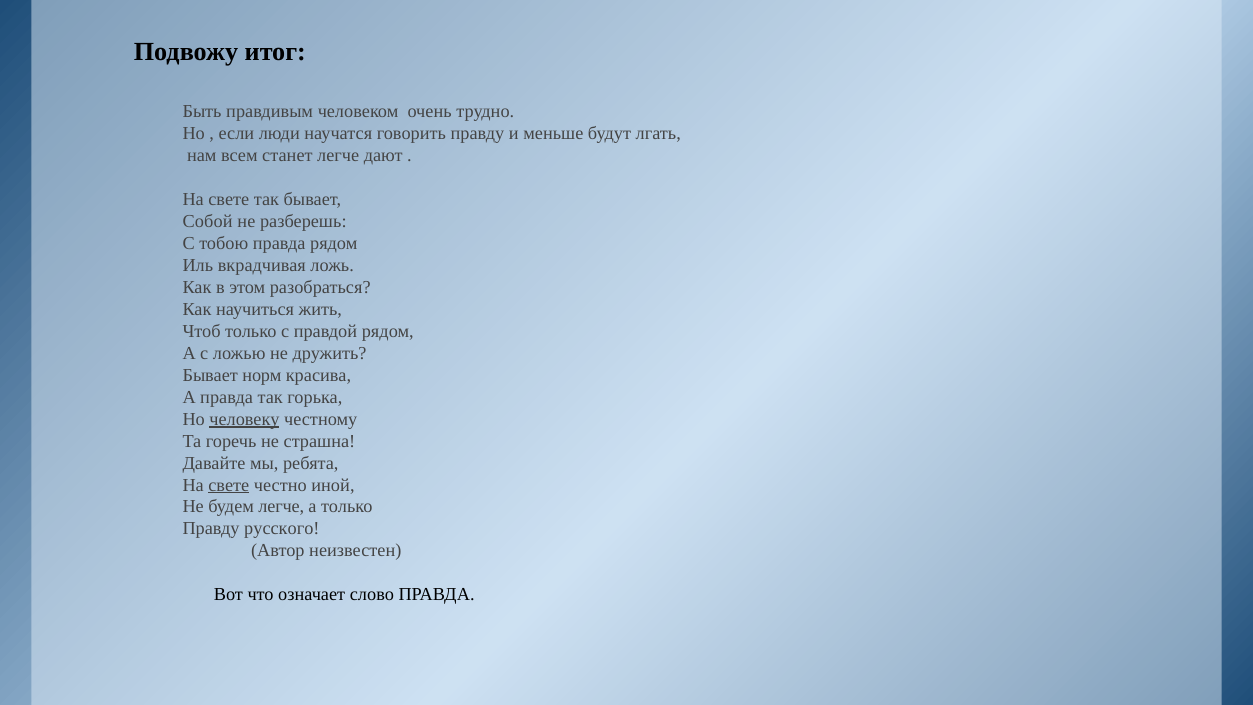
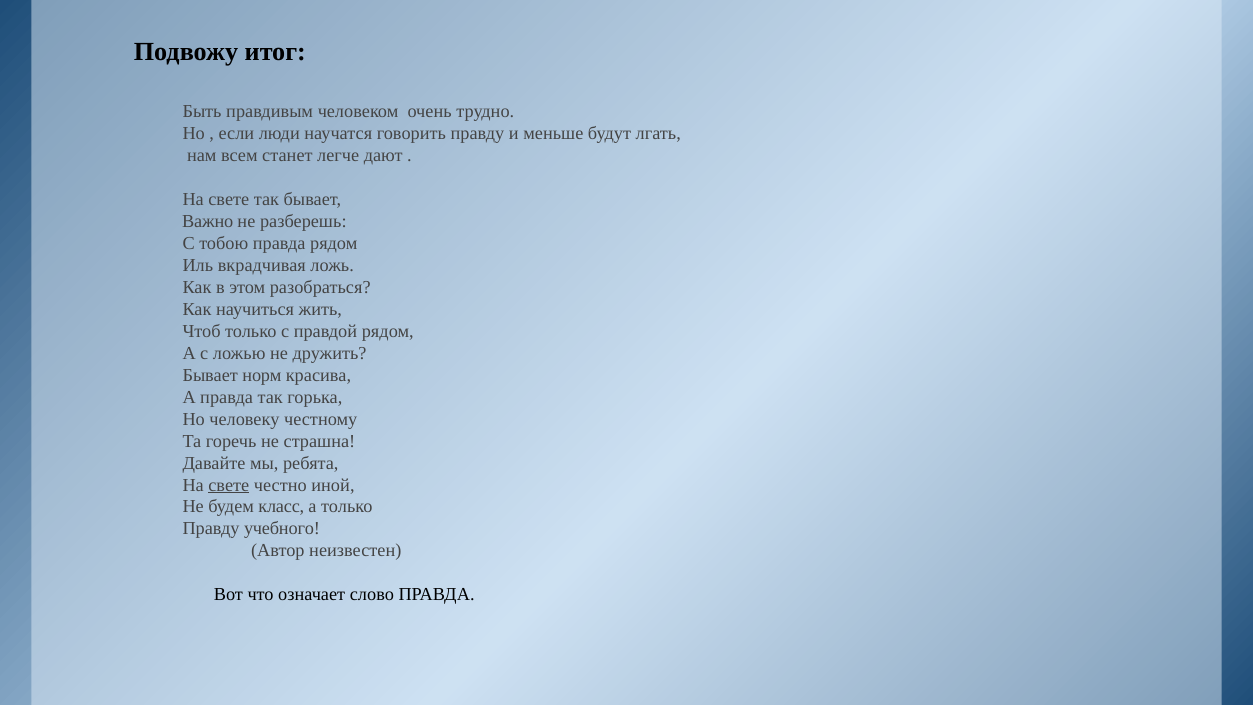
Собой: Собой -> Важно (208, 222)
человеку underline: present -> none (244, 419)
будем легче: легче -> класс (281, 507)
русского: русского -> учебного (282, 529)
